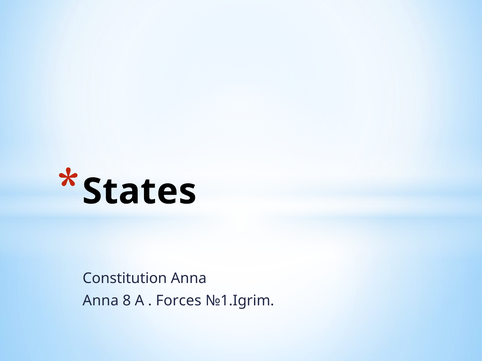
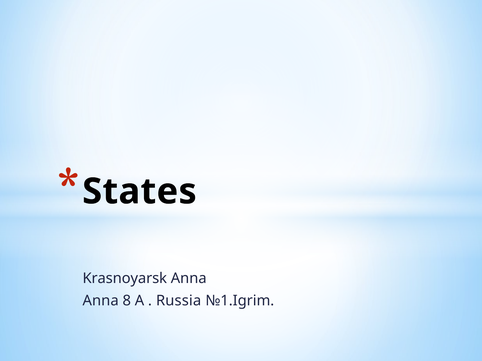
Constitution: Constitution -> Krasnoyarsk (125, 279)
Forces: Forces -> Russia (179, 301)
